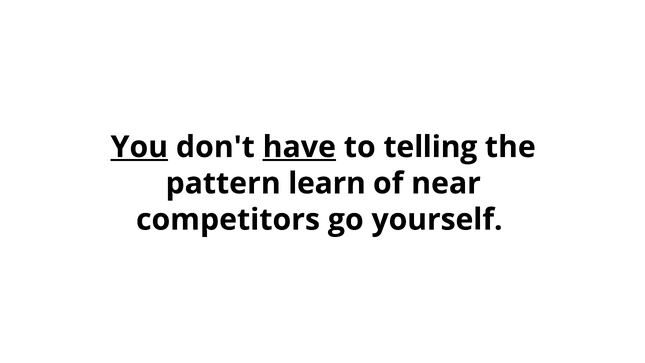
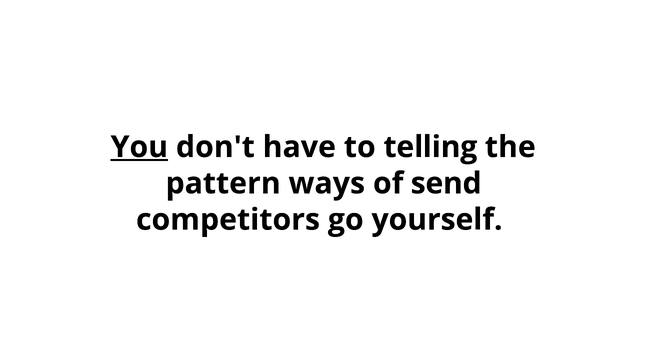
have underline: present -> none (299, 147)
learn: learn -> ways (327, 183)
near: near -> send (446, 183)
